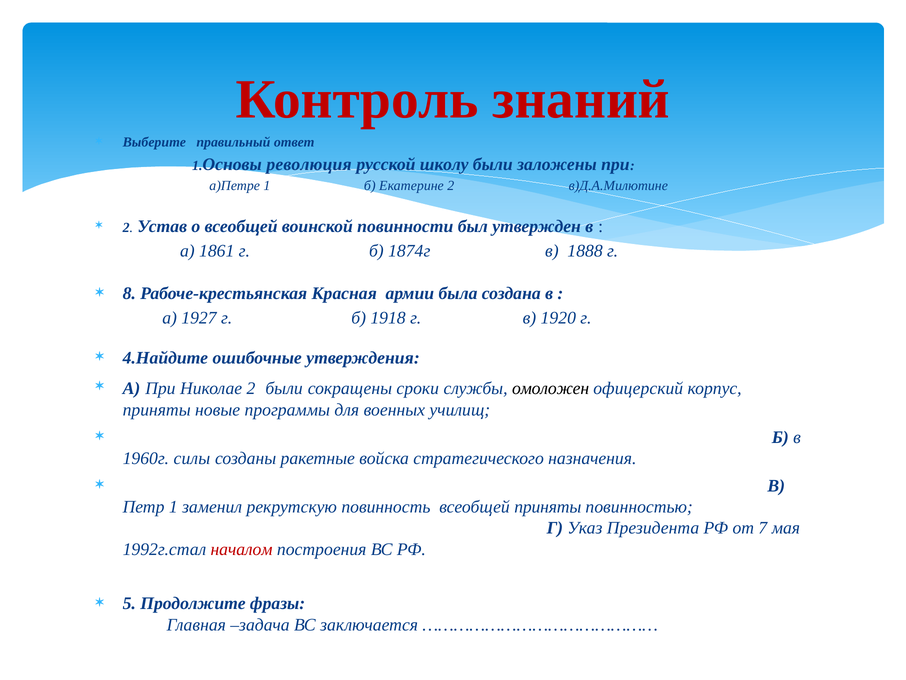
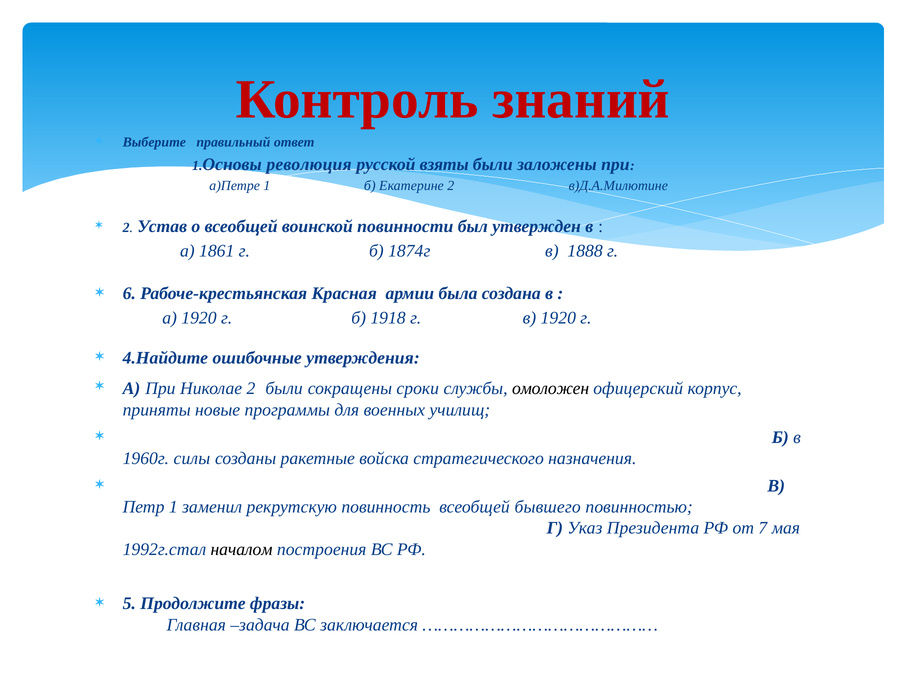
школу: школу -> взяты (444, 164)
8: 8 -> 6 (129, 293)
а 1927: 1927 -> 1920 (199, 318)
всеобщей приняты: приняты -> бывшего (548, 507)
началом colour: red -> black (242, 549)
